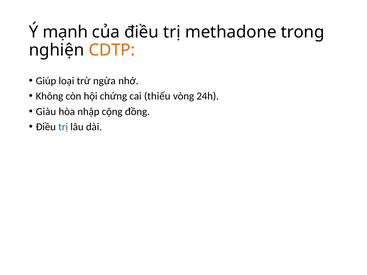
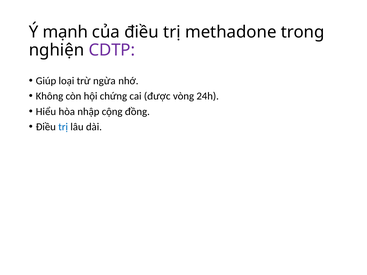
CDTP colour: orange -> purple (112, 50)
thiếu: thiếu -> được (157, 96)
Giàu: Giàu -> Hiểu (46, 112)
